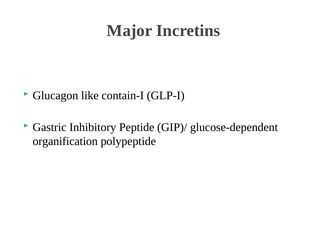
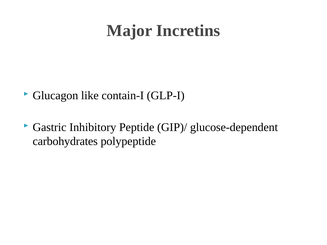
organification: organification -> carbohydrates (65, 141)
